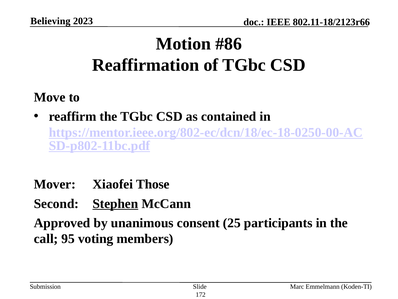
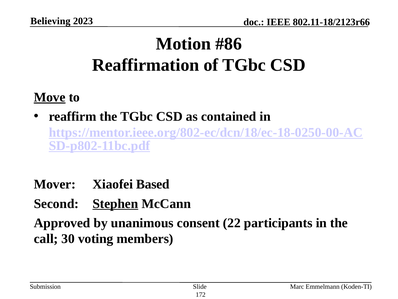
Move underline: none -> present (50, 97)
Those: Those -> Based (153, 184)
25: 25 -> 22 (232, 223)
95: 95 -> 30 (68, 238)
